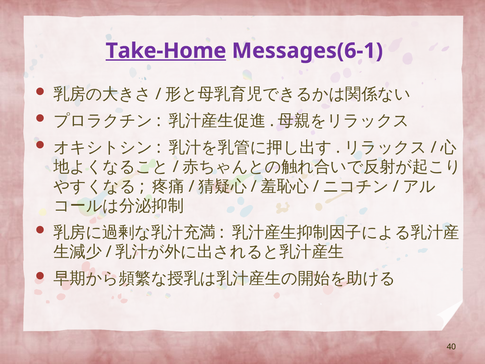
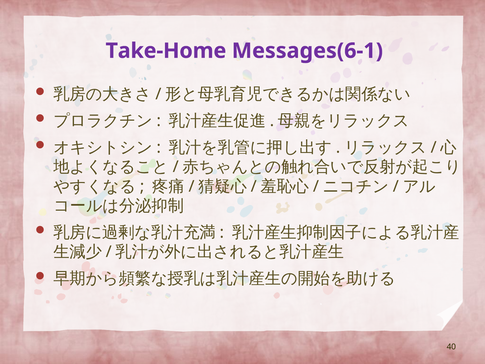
Take-Home underline: present -> none (166, 51)
